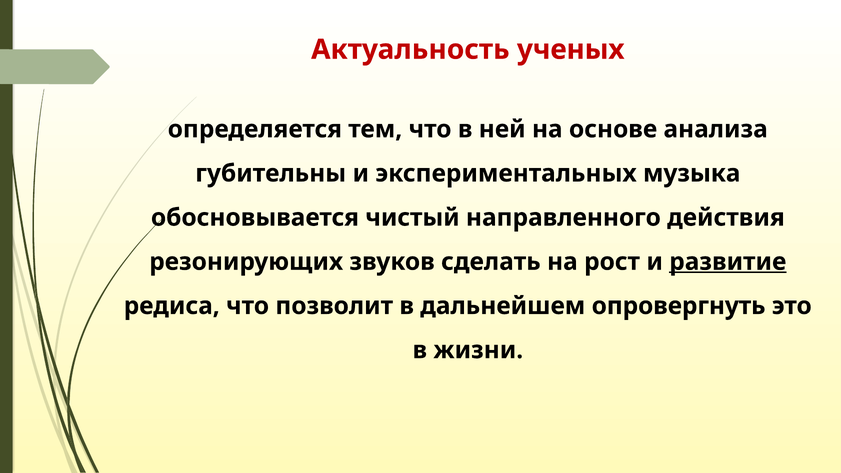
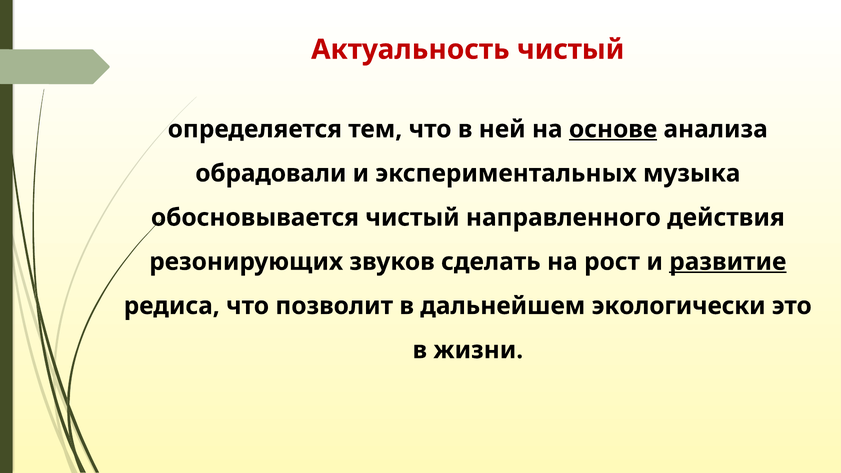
Актуальность ученых: ученых -> чистый (571, 50)
основе underline: none -> present (613, 129)
губительны: губительны -> обрадовали (271, 173)
опровергнуть: опровергнуть -> экологически (679, 306)
